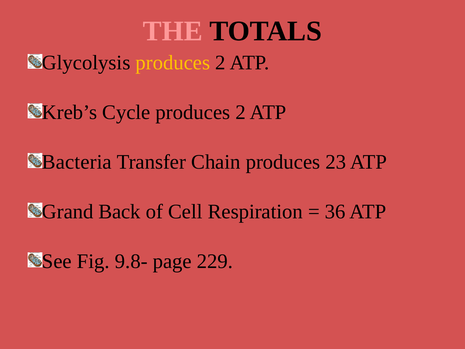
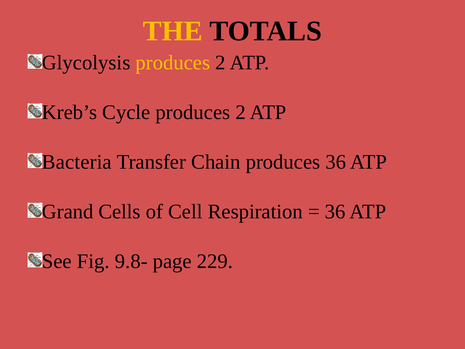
THE colour: pink -> yellow (173, 31)
produces 23: 23 -> 36 (336, 162)
Back: Back -> Cells (120, 212)
